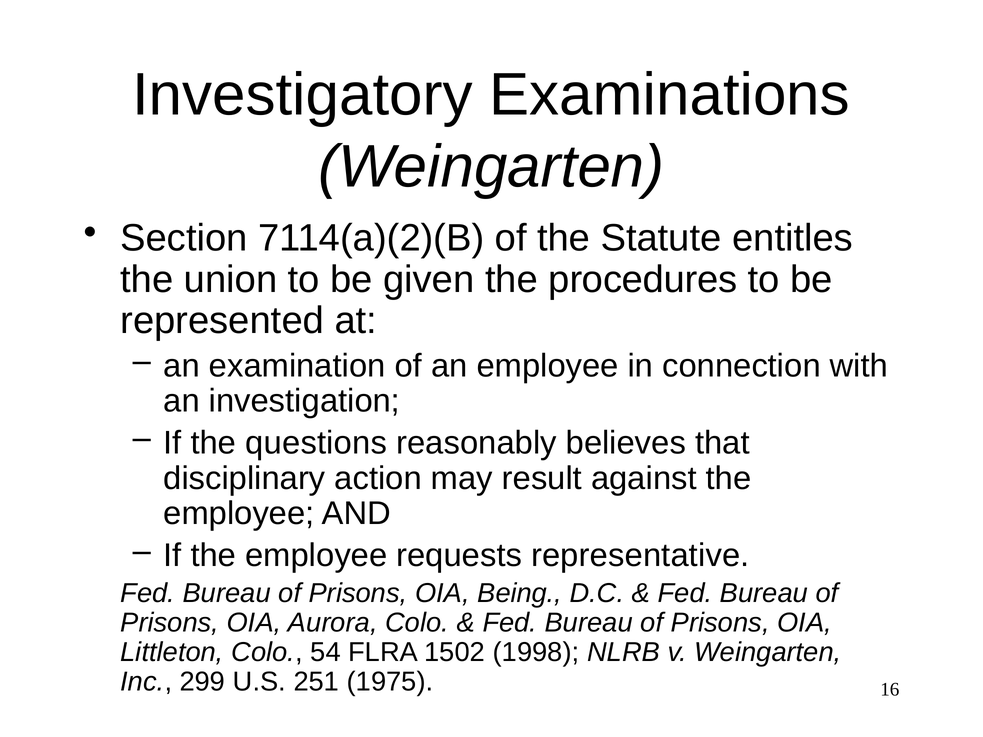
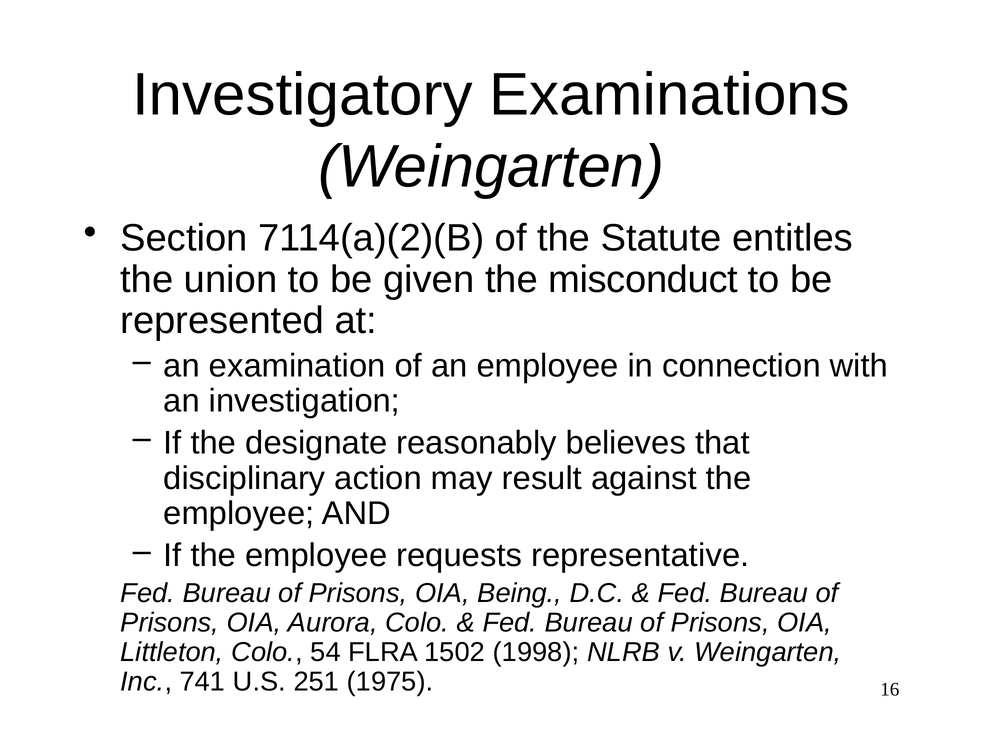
procedures: procedures -> misconduct (643, 280)
questions: questions -> designate (316, 443)
299: 299 -> 741 (202, 682)
